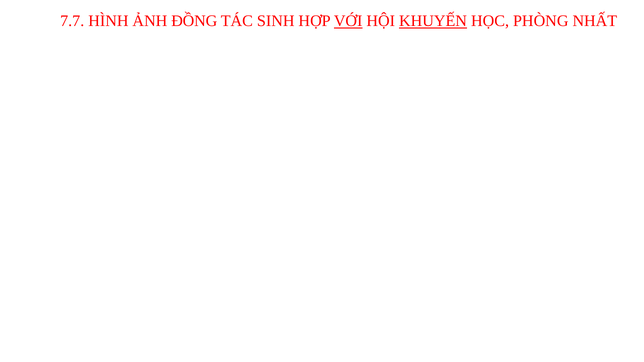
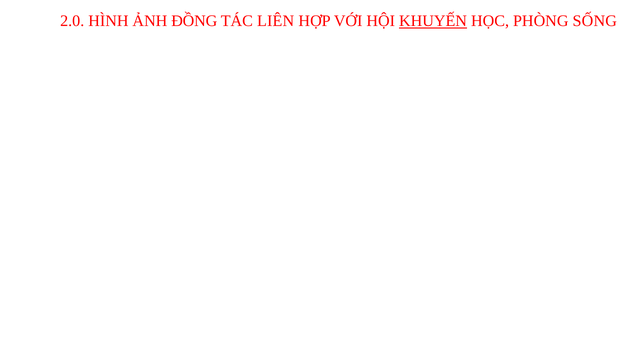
7.7: 7.7 -> 2.0 (72, 21)
SINH: SINH -> LIÊN (276, 21)
VỚI underline: present -> none (348, 21)
NHẤT: NHẤT -> SỐNG (595, 21)
